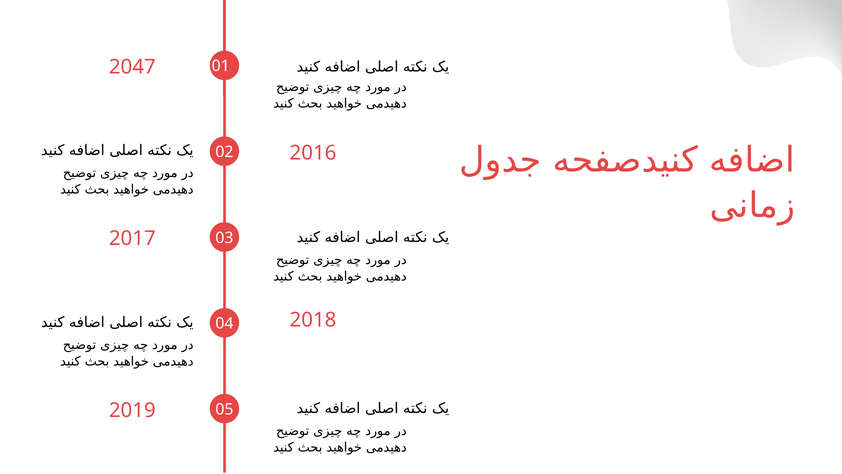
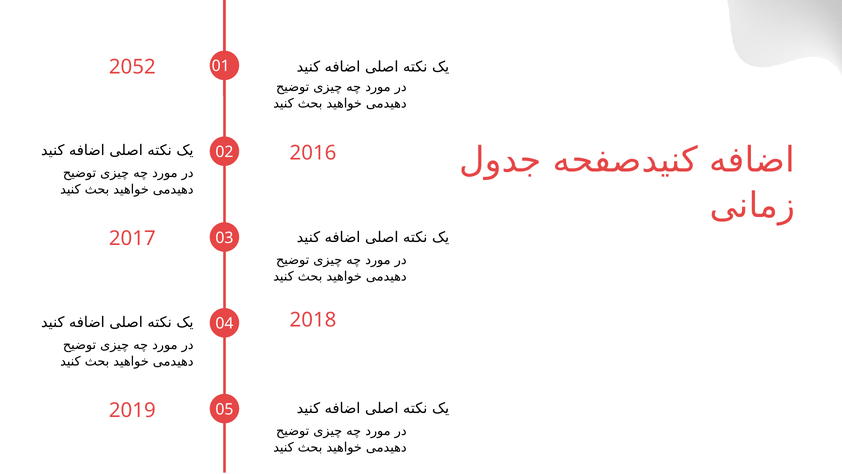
2047: 2047 -> 2052 (132, 67)
